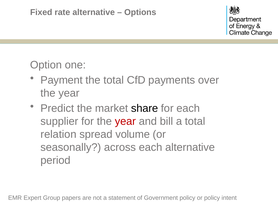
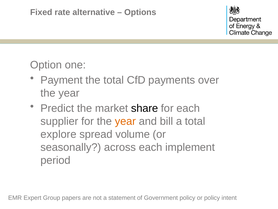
year colour: red -> orange (125, 121)
relation: relation -> explore (59, 134)
each alternative: alternative -> implement (190, 147)
